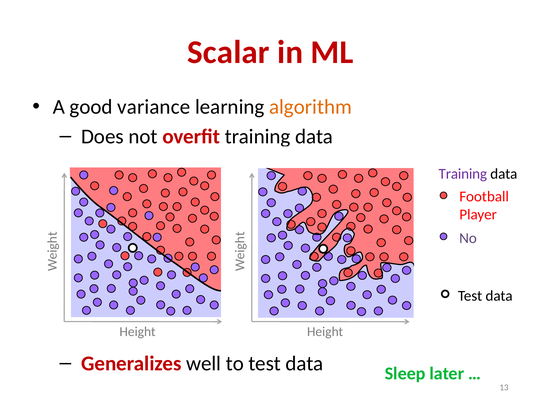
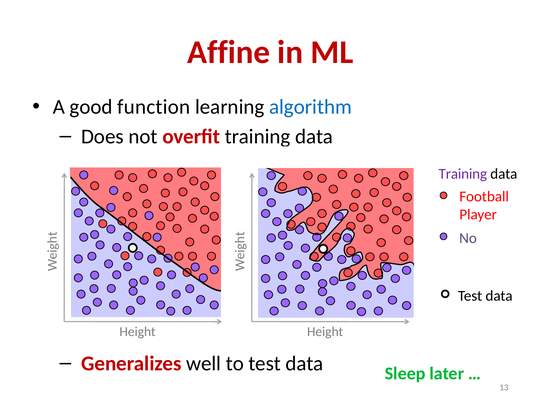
Scalar: Scalar -> Affine (229, 52)
variance: variance -> function (154, 107)
algorithm colour: orange -> blue (310, 107)
